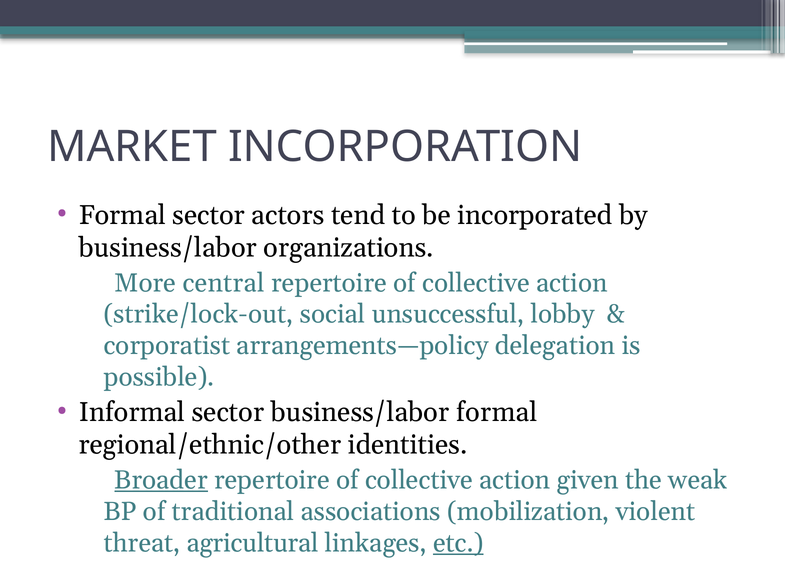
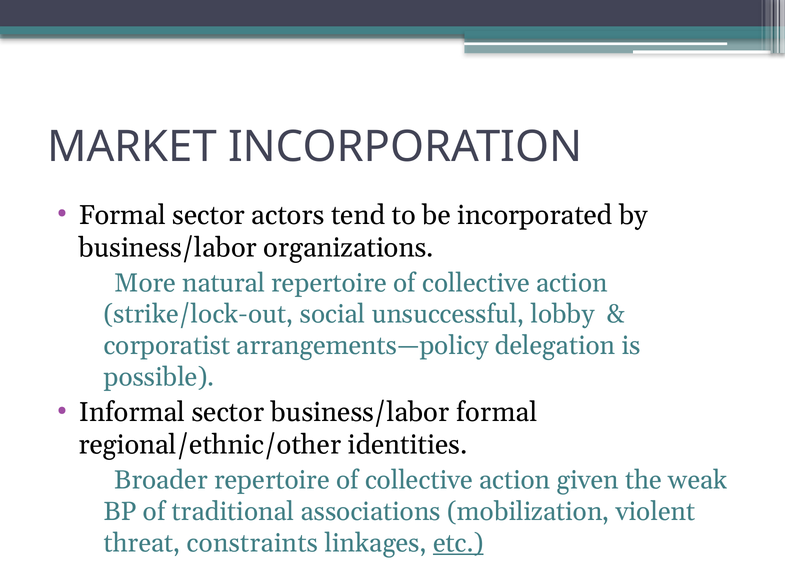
central: central -> natural (224, 283)
Broader underline: present -> none (161, 481)
agricultural: agricultural -> constraints (252, 544)
